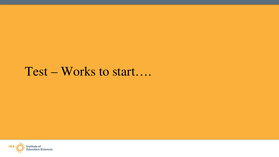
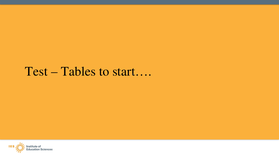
Works: Works -> Tables (78, 71)
